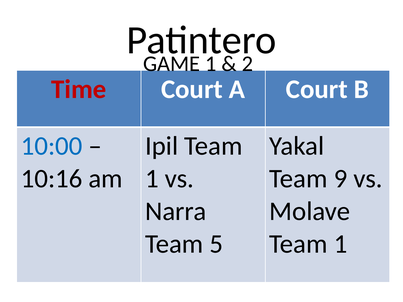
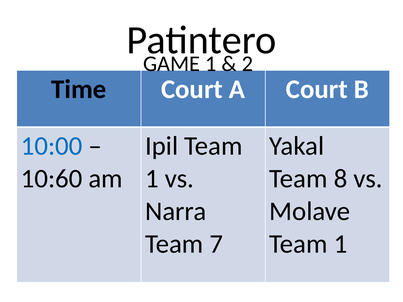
Time colour: red -> black (79, 89)
10:16: 10:16 -> 10:60 (52, 179)
9: 9 -> 8 (340, 179)
5: 5 -> 7 (216, 244)
